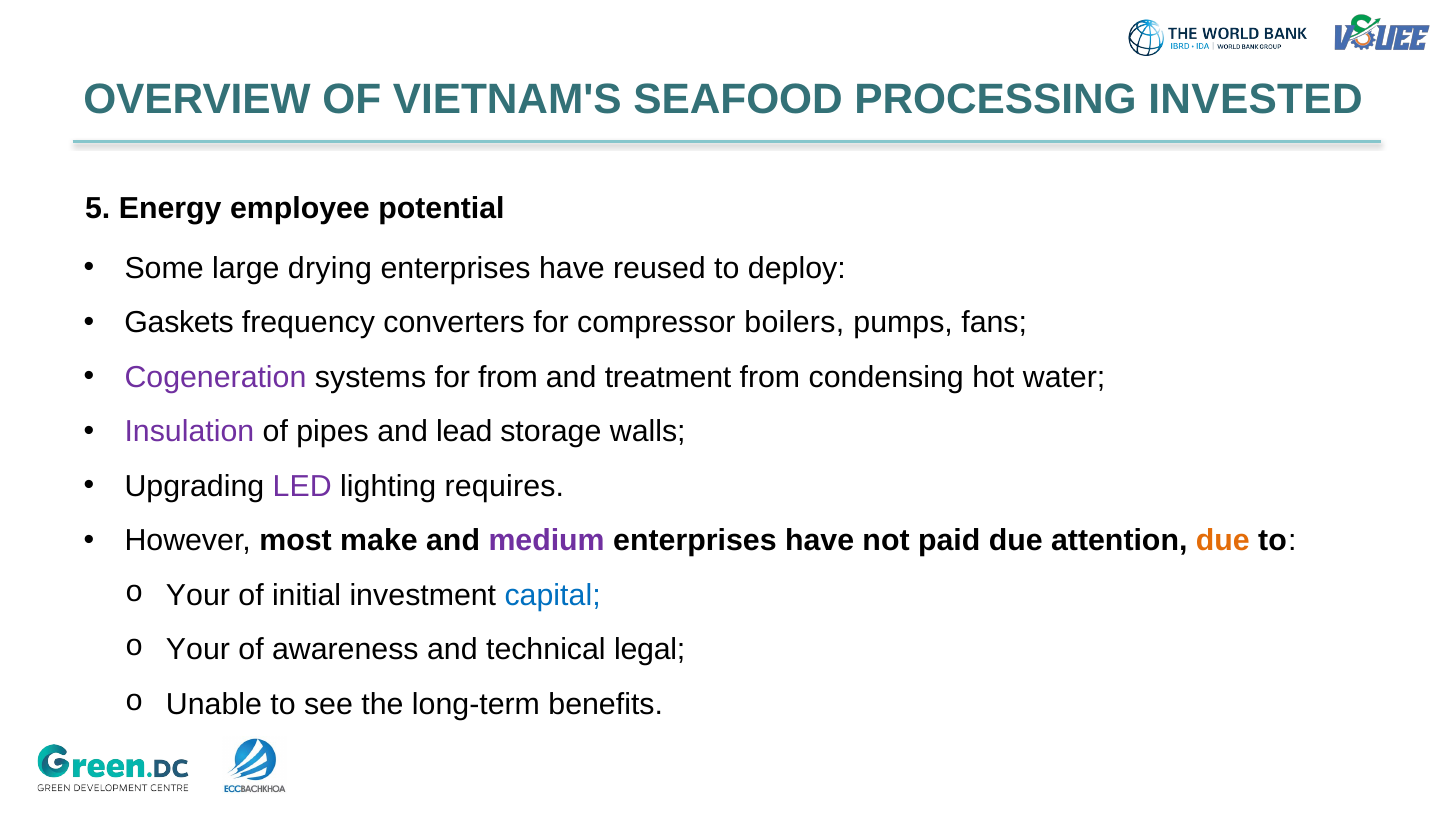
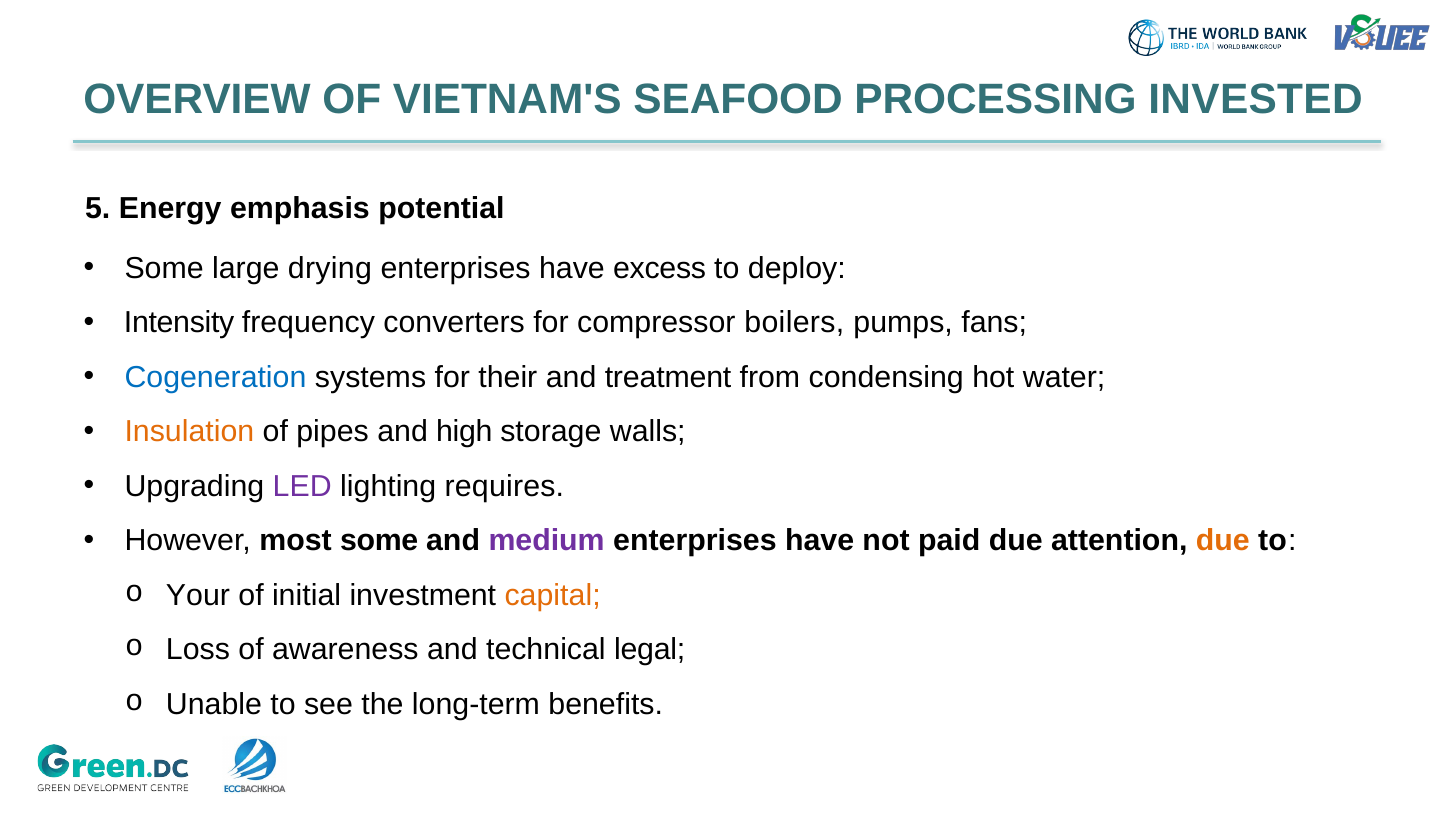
employee: employee -> emphasis (300, 209)
reused: reused -> excess (660, 268)
Gaskets: Gaskets -> Intensity (179, 323)
Cogeneration colour: purple -> blue (215, 377)
for from: from -> their (508, 377)
Insulation colour: purple -> orange (189, 432)
lead: lead -> high (464, 432)
most make: make -> some (379, 541)
capital colour: blue -> orange (553, 595)
Your: Your -> Loss (198, 650)
